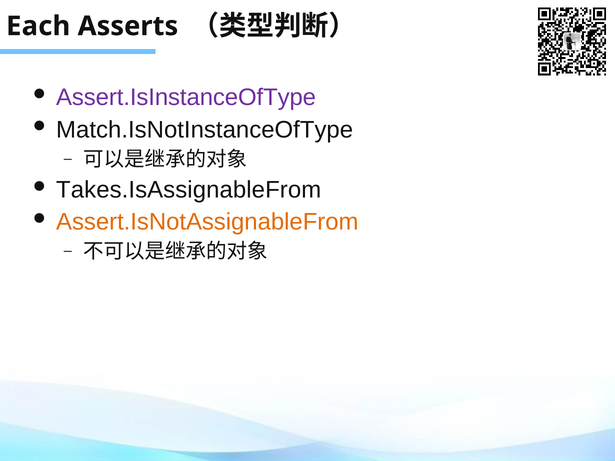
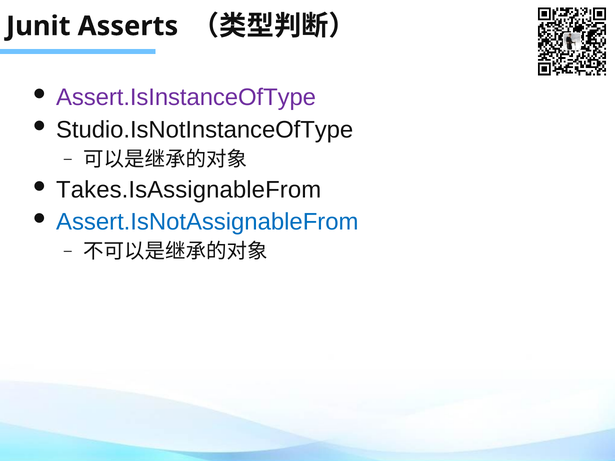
Each: Each -> Junit (38, 26)
Match.IsNotInstanceOfType: Match.IsNotInstanceOfType -> Studio.IsNotInstanceOfType (205, 130)
Assert.IsNotAssignableFrom colour: orange -> blue (207, 222)
